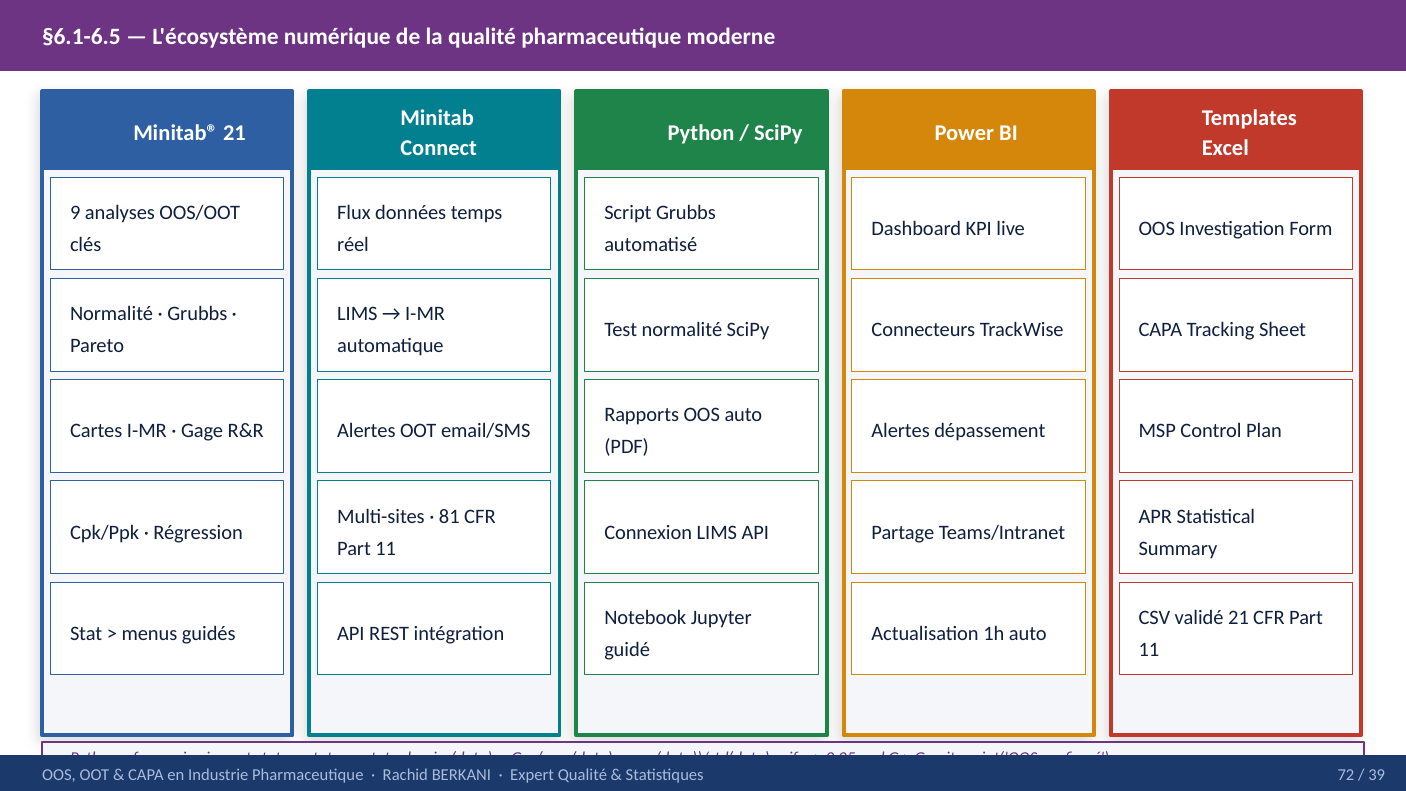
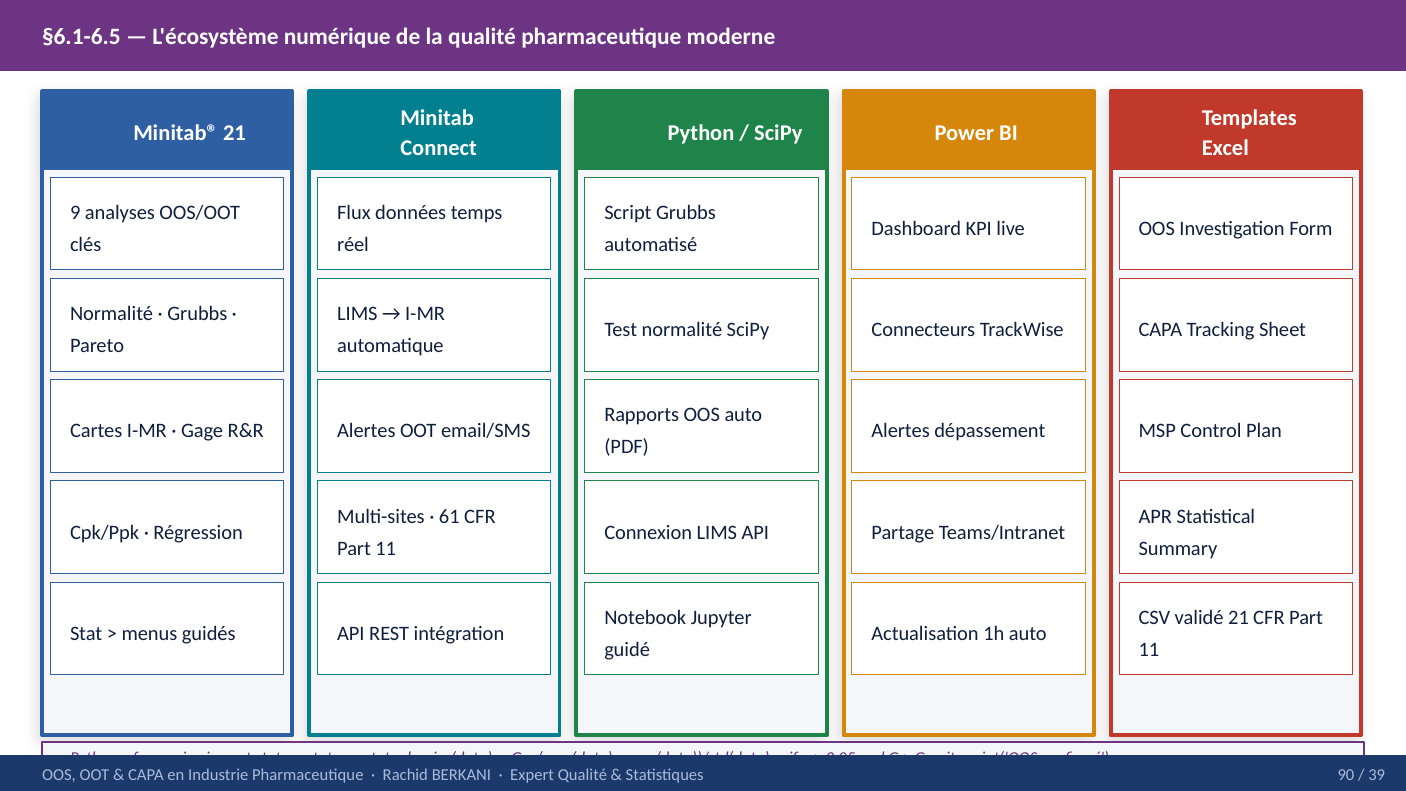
81: 81 -> 61 (449, 516)
72: 72 -> 90 (1346, 775)
